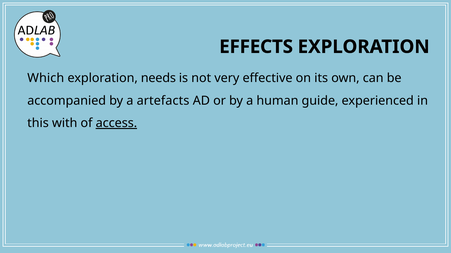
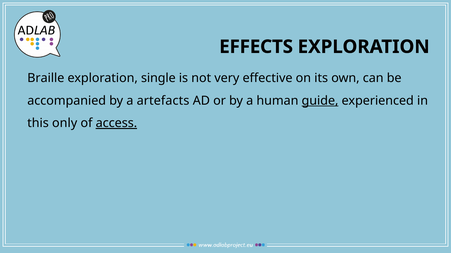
Which: Which -> Braille (46, 78)
needs: needs -> single (158, 78)
guide underline: none -> present (320, 101)
with: with -> only (65, 123)
